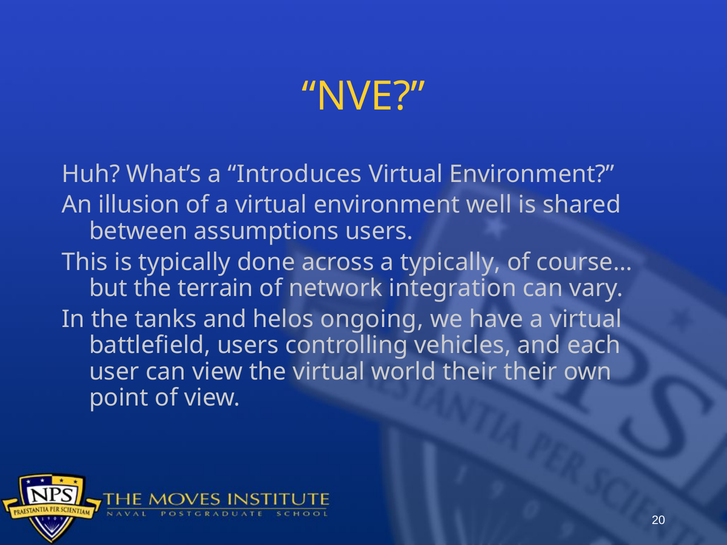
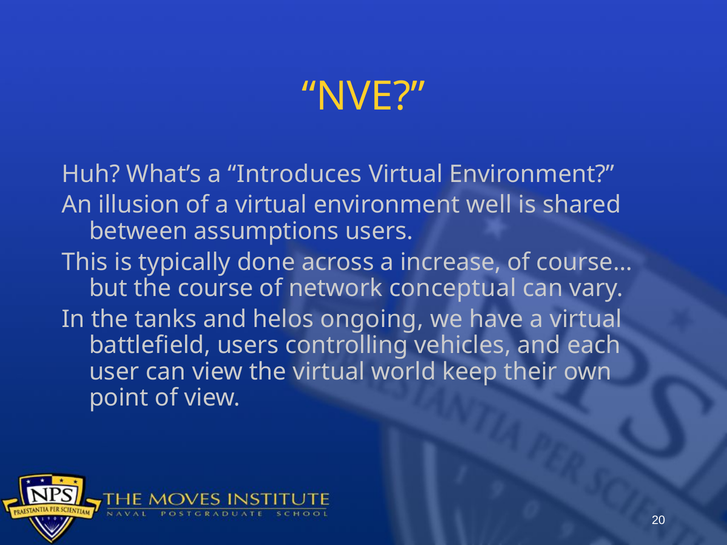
a typically: typically -> increase (451, 262)
terrain: terrain -> course (215, 288)
integration: integration -> conceptual (453, 288)
world their: their -> keep (470, 372)
